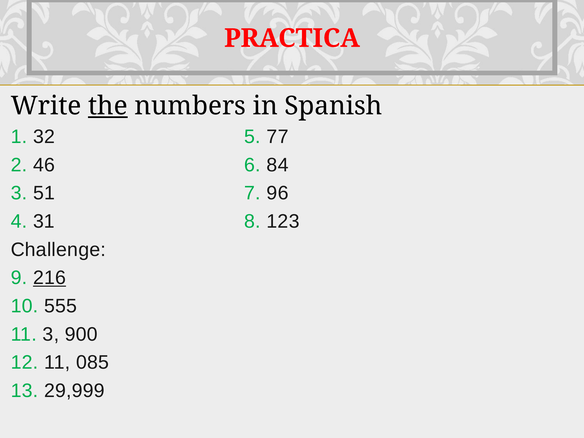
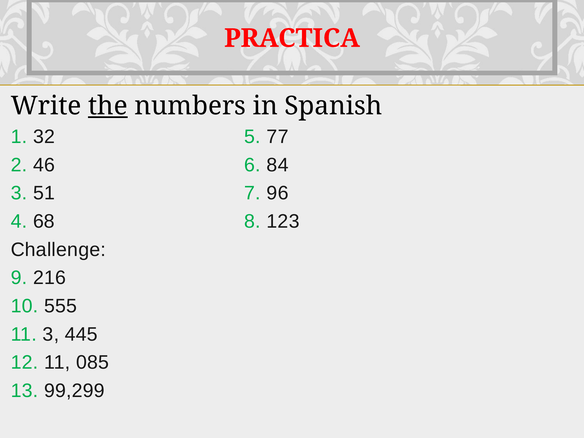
31: 31 -> 68 (44, 221)
216 underline: present -> none (49, 278)
900: 900 -> 445 (81, 334)
29,999: 29,999 -> 99,299 (74, 391)
